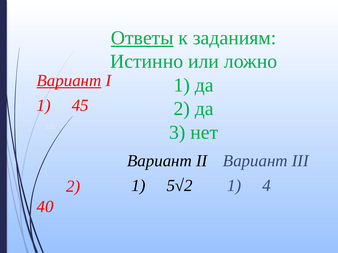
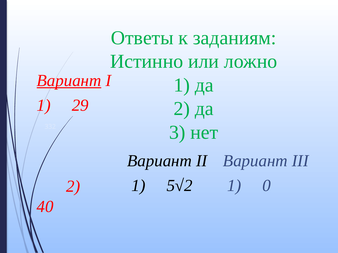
Ответы underline: present -> none (142, 38)
45: 45 -> 29 (80, 106)
4: 4 -> 0 (267, 186)
